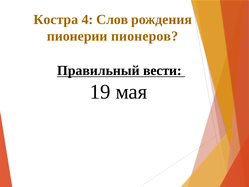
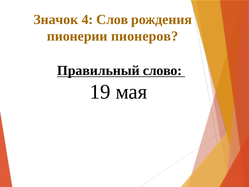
Костра: Костра -> Значок (56, 20)
вести: вести -> слово (162, 71)
